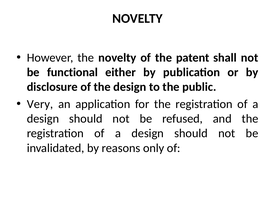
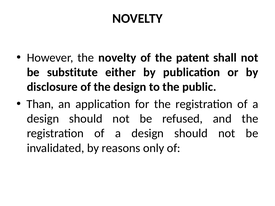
functional: functional -> substitute (72, 72)
Very: Very -> Than (40, 104)
